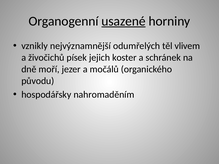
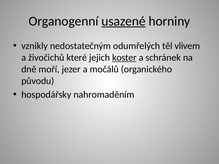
nejvýznamnější: nejvýznamnější -> nedostatečným (81, 46)
písek: písek -> které (77, 58)
koster underline: none -> present (124, 58)
